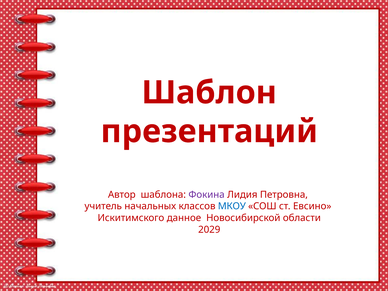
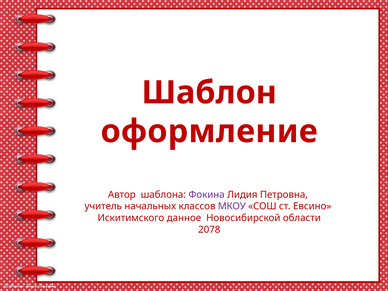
презентаций: презентаций -> оформление (209, 131)
МКОУ colour: blue -> purple (232, 206)
2029: 2029 -> 2078 (209, 230)
